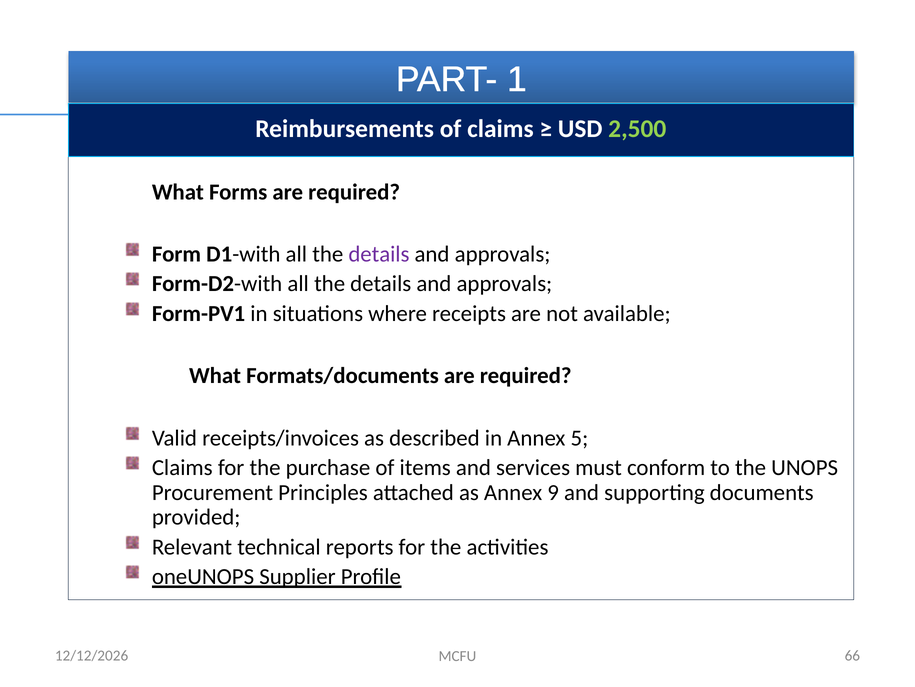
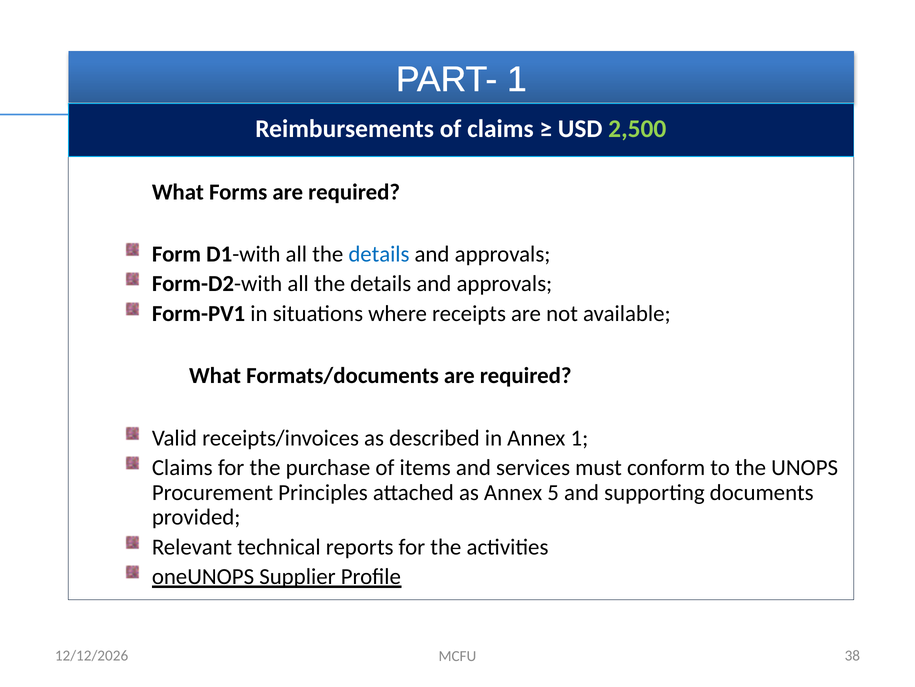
details colour: purple -> blue (379, 254)
Annex 5: 5 -> 1 (579, 438)
9: 9 -> 5 (553, 492)
66: 66 -> 38 (852, 655)
